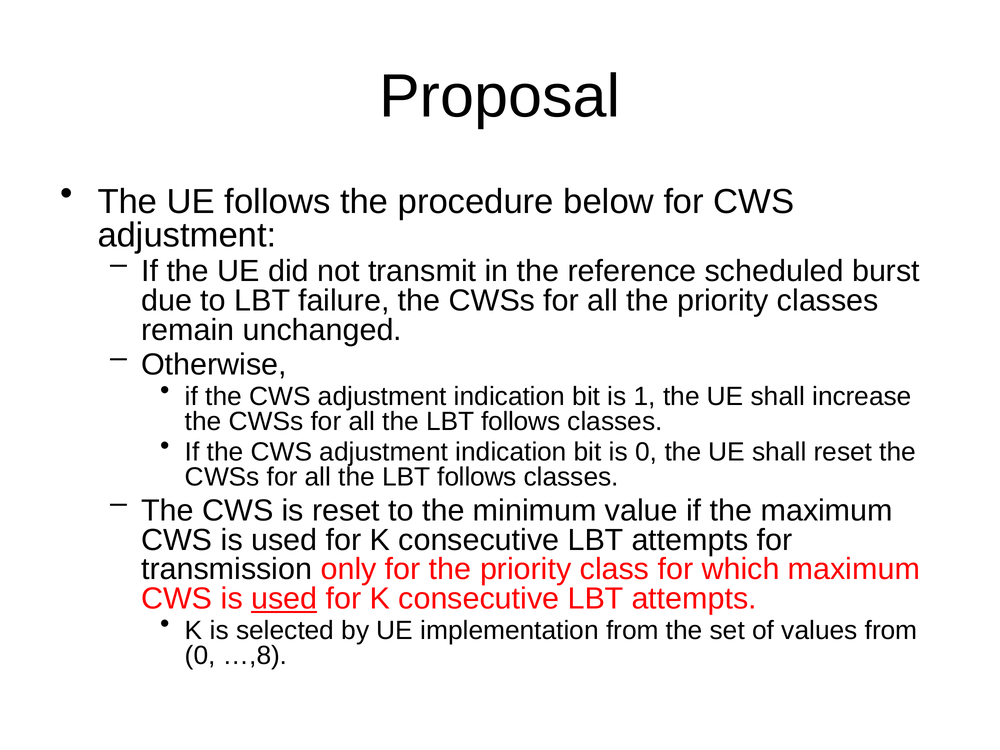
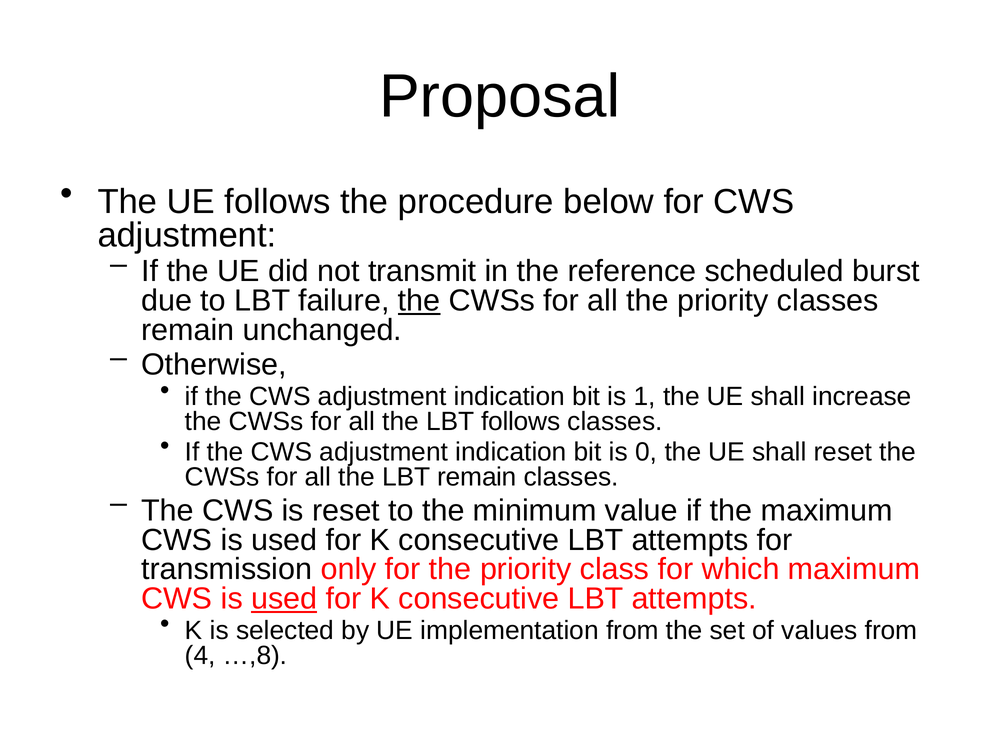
the underline: none -> present (419, 301)
follows: follows -> remain (477, 477)
0: 0 -> 4 (200, 656)
